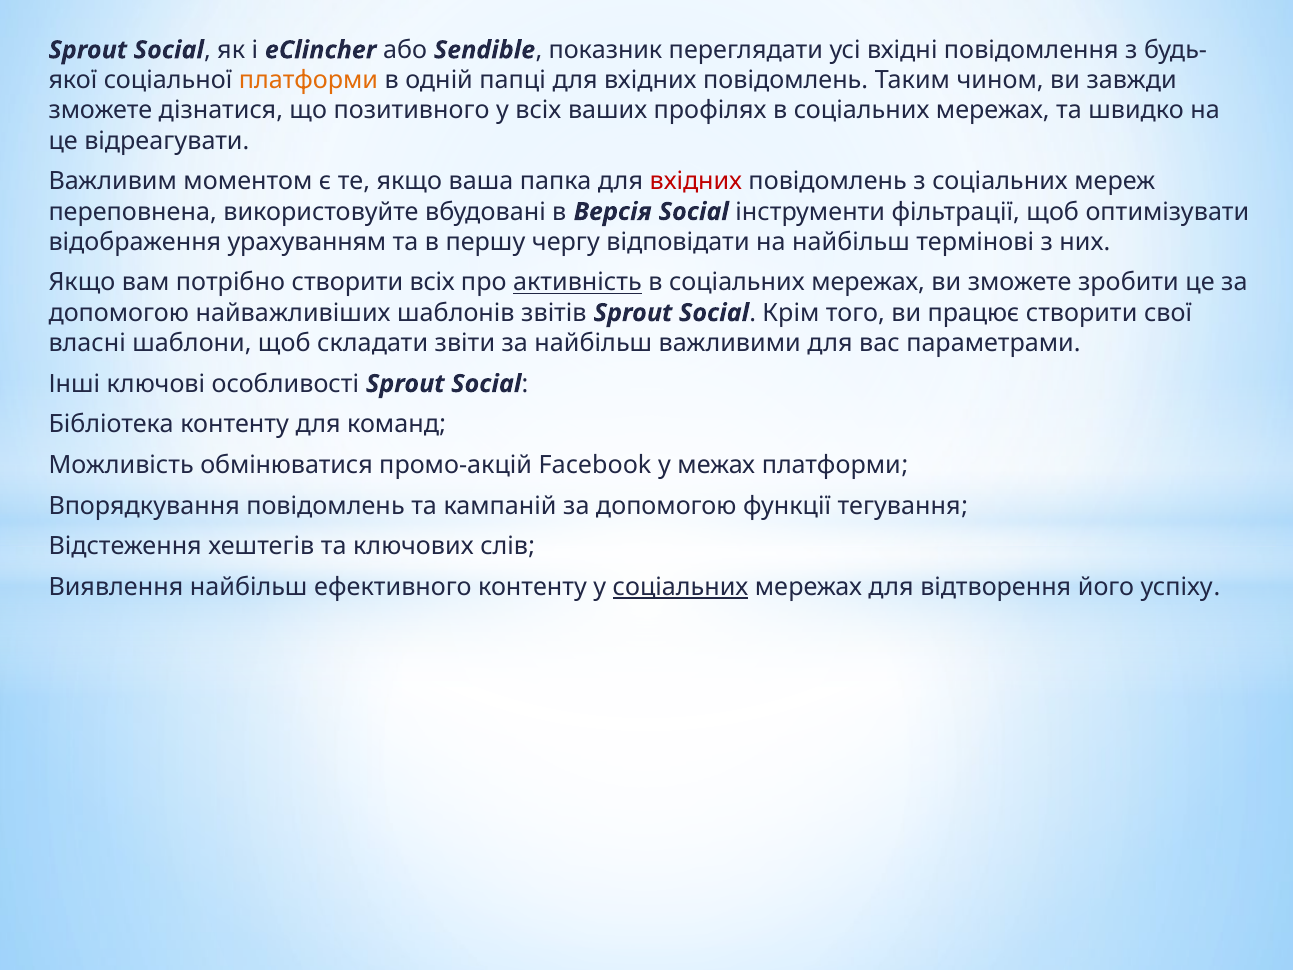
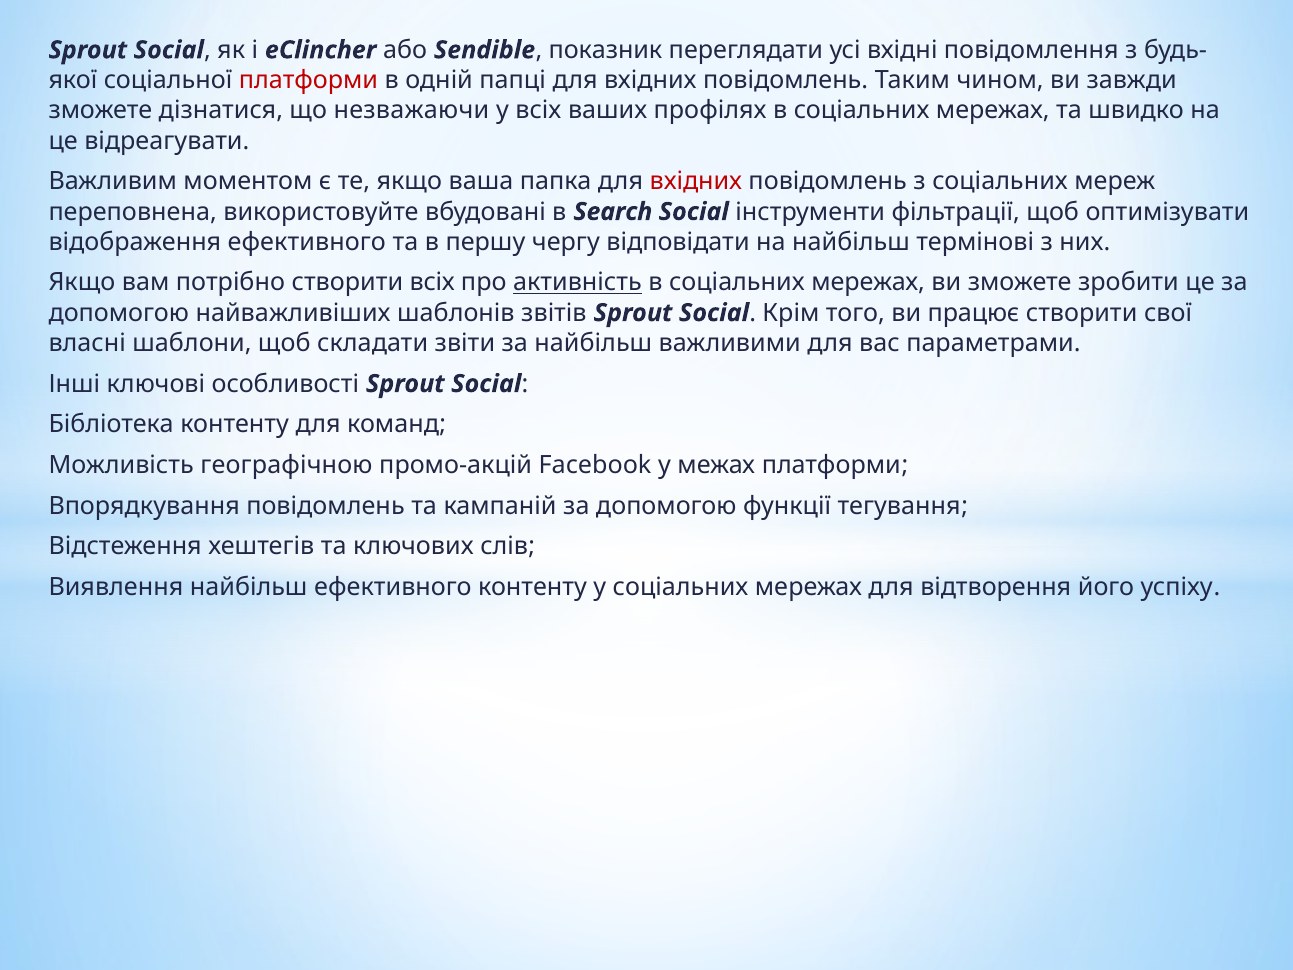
платформи colour: orange -> red (308, 80)
позитивного: позитивного -> незважаючи (411, 111)
Версія: Версія -> Search (613, 212)
відображення урахуванням: урахуванням -> ефективного (307, 242)
обмінюватися: обмінюватися -> географічною (286, 465)
соціальних underline: present -> none (681, 587)
